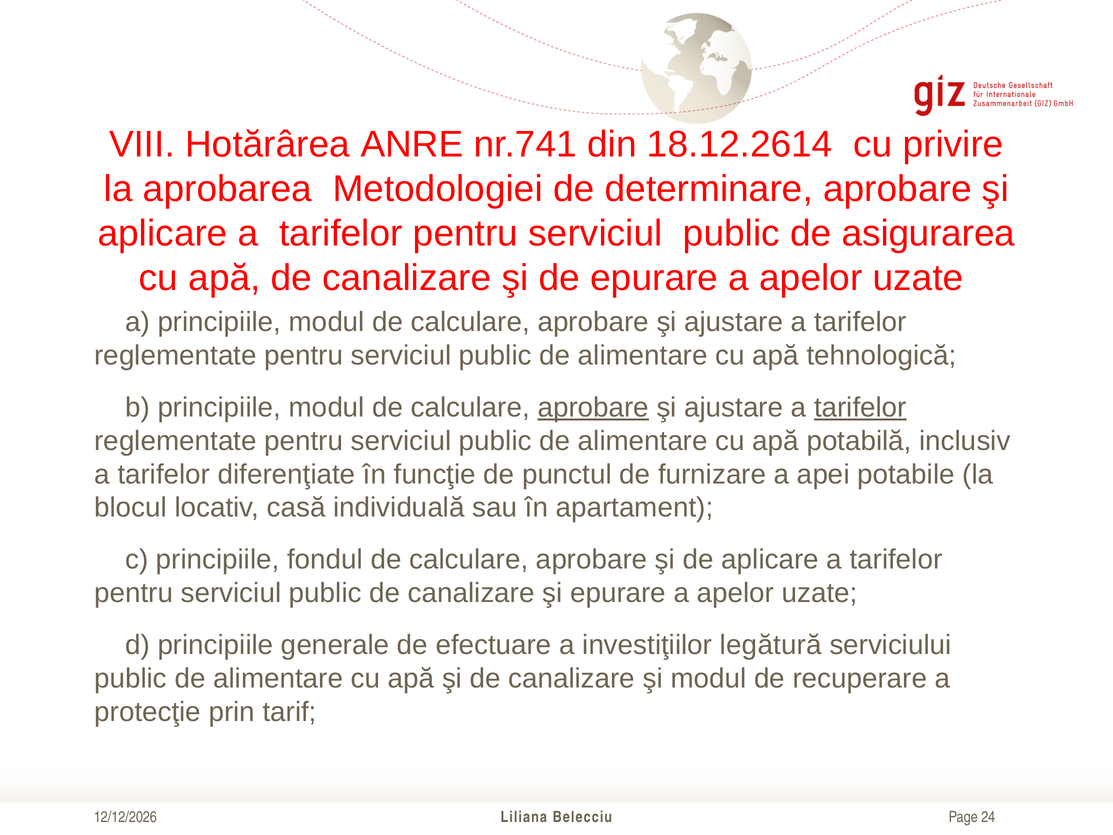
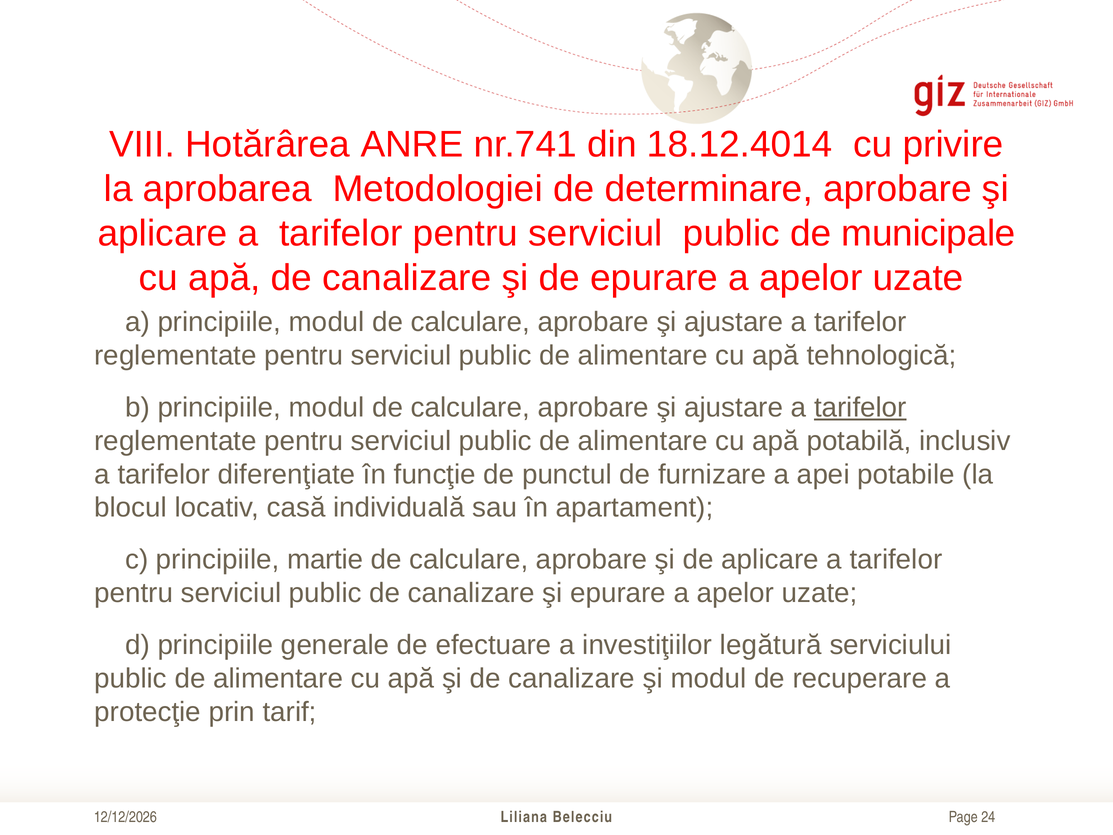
18.12.2614: 18.12.2614 -> 18.12.4014 (740, 144)
asigurarea: asigurarea -> municipale (928, 233)
aprobare underline: present -> none (593, 407)
fondul: fondul -> martie (325, 560)
